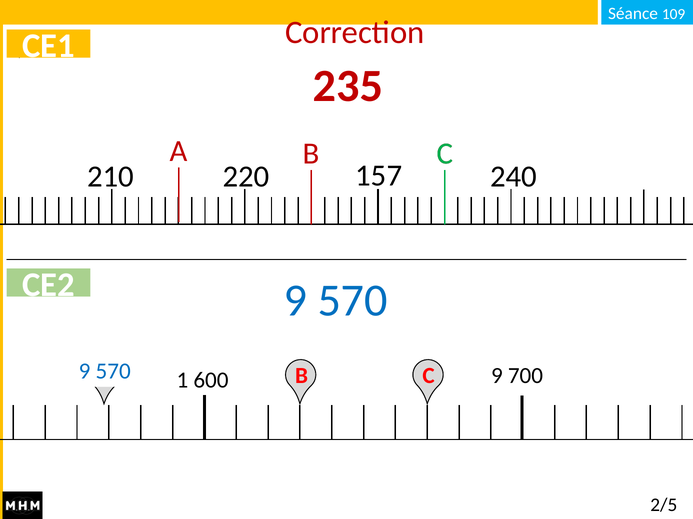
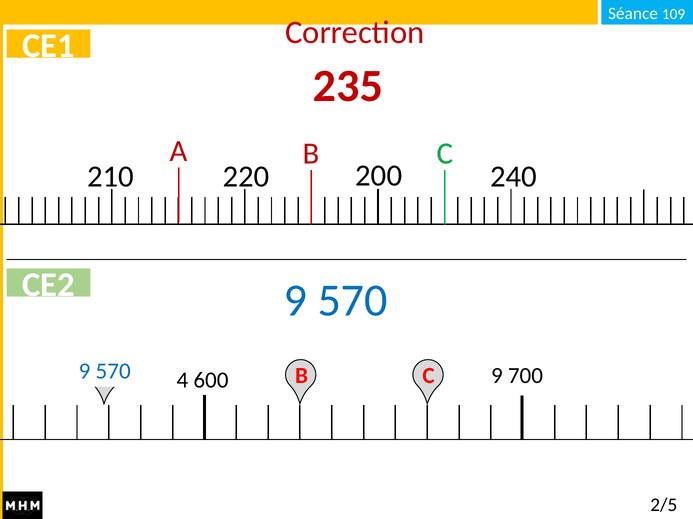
157: 157 -> 200 (379, 176)
1: 1 -> 4 (182, 381)
